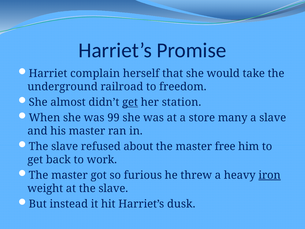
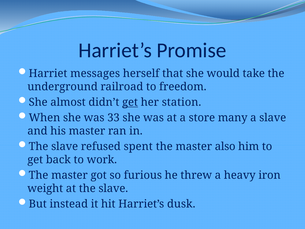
complain: complain -> messages (95, 73)
99: 99 -> 33 (113, 118)
about: about -> spent (138, 146)
free: free -> also (225, 146)
iron underline: present -> none (270, 175)
